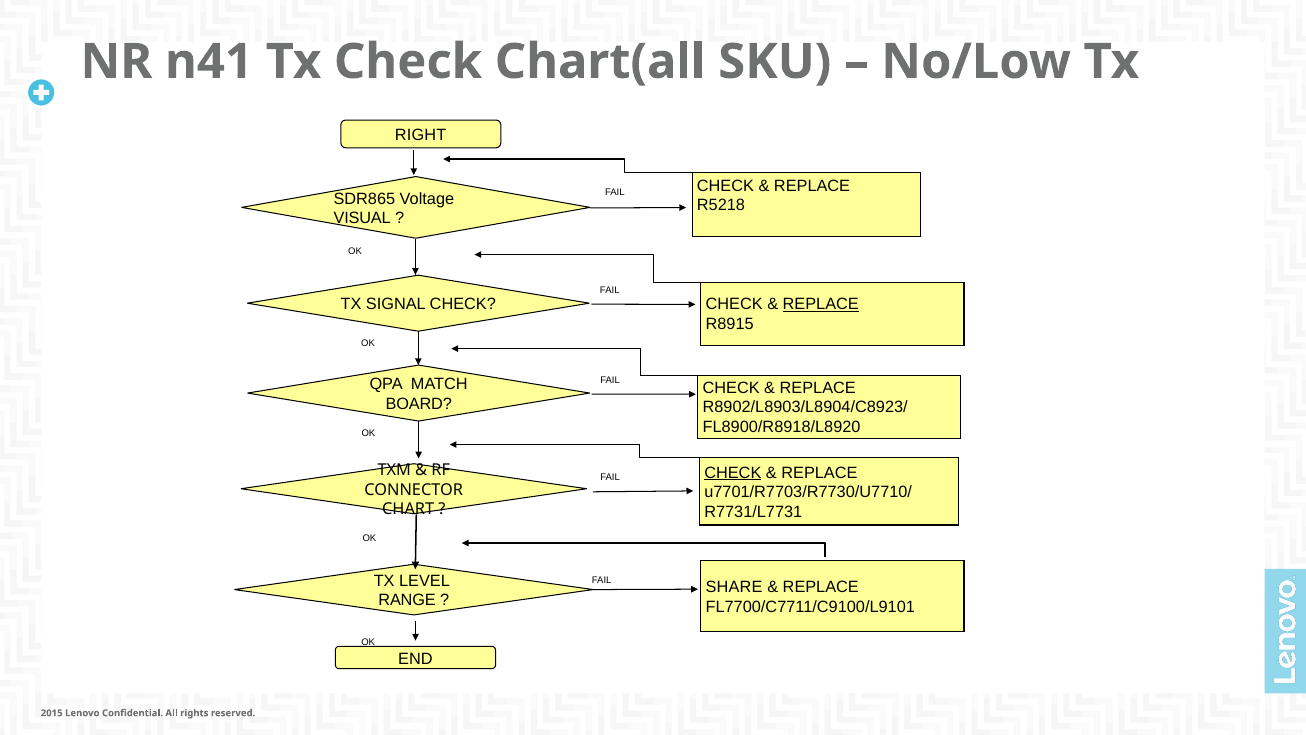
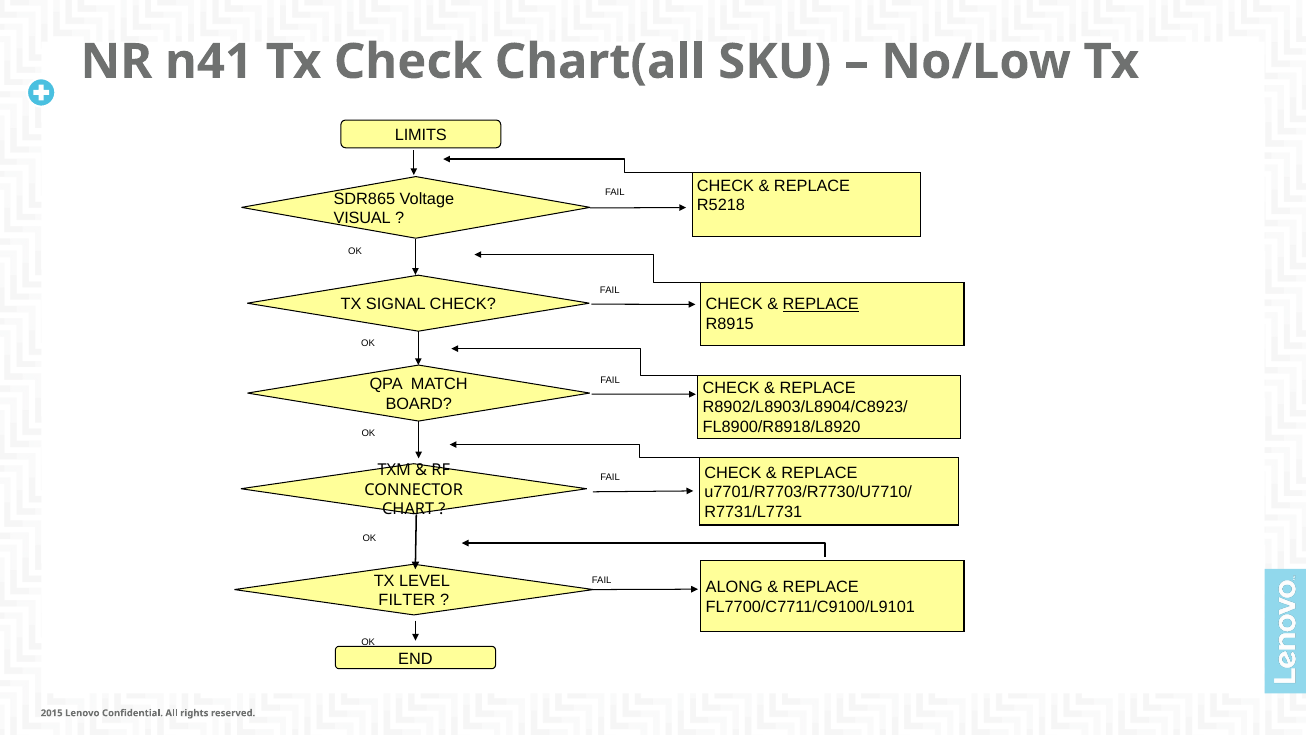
RIGHT: RIGHT -> LIMITS (421, 135)
CHECK underline: present -> none (733, 473)
SHARE: SHARE -> ALONG (734, 587)
RANGE: RANGE -> FILTER (407, 600)
